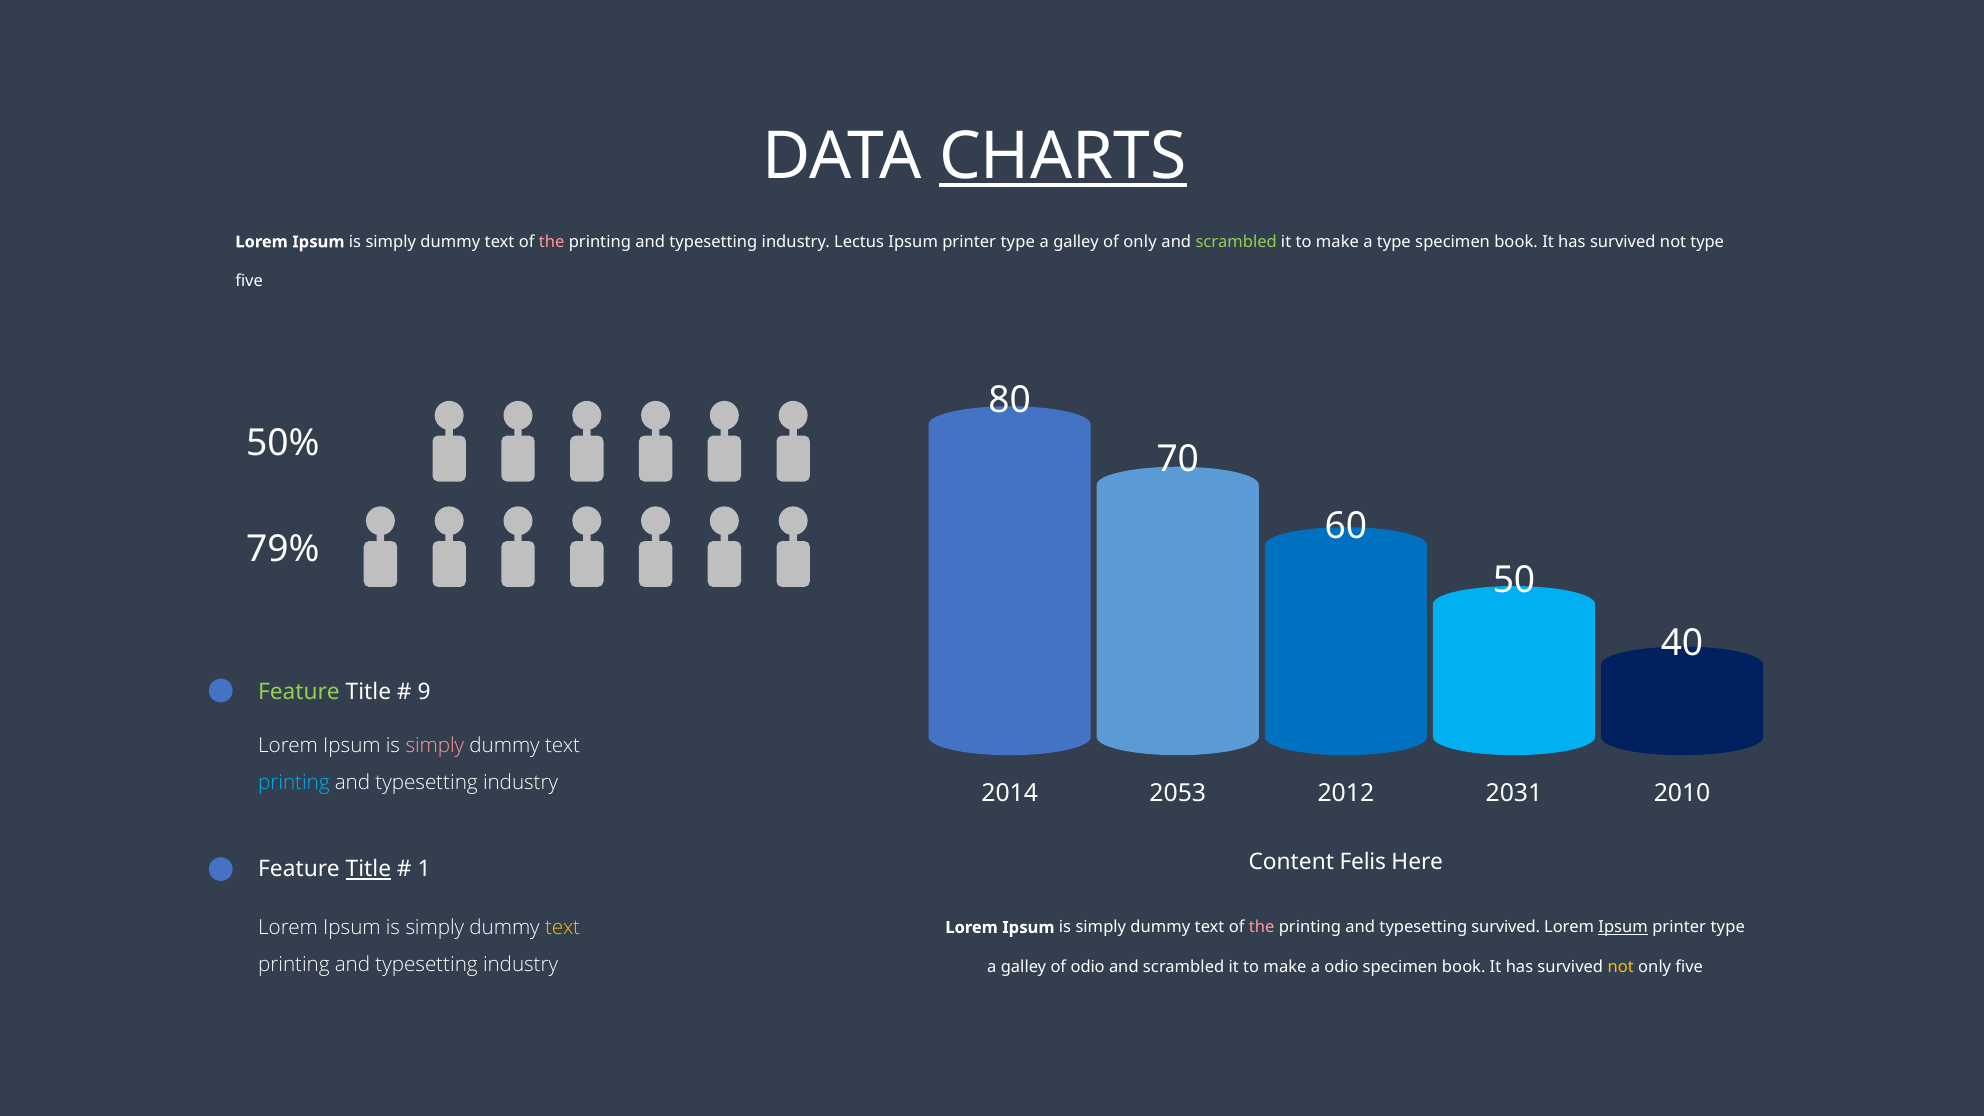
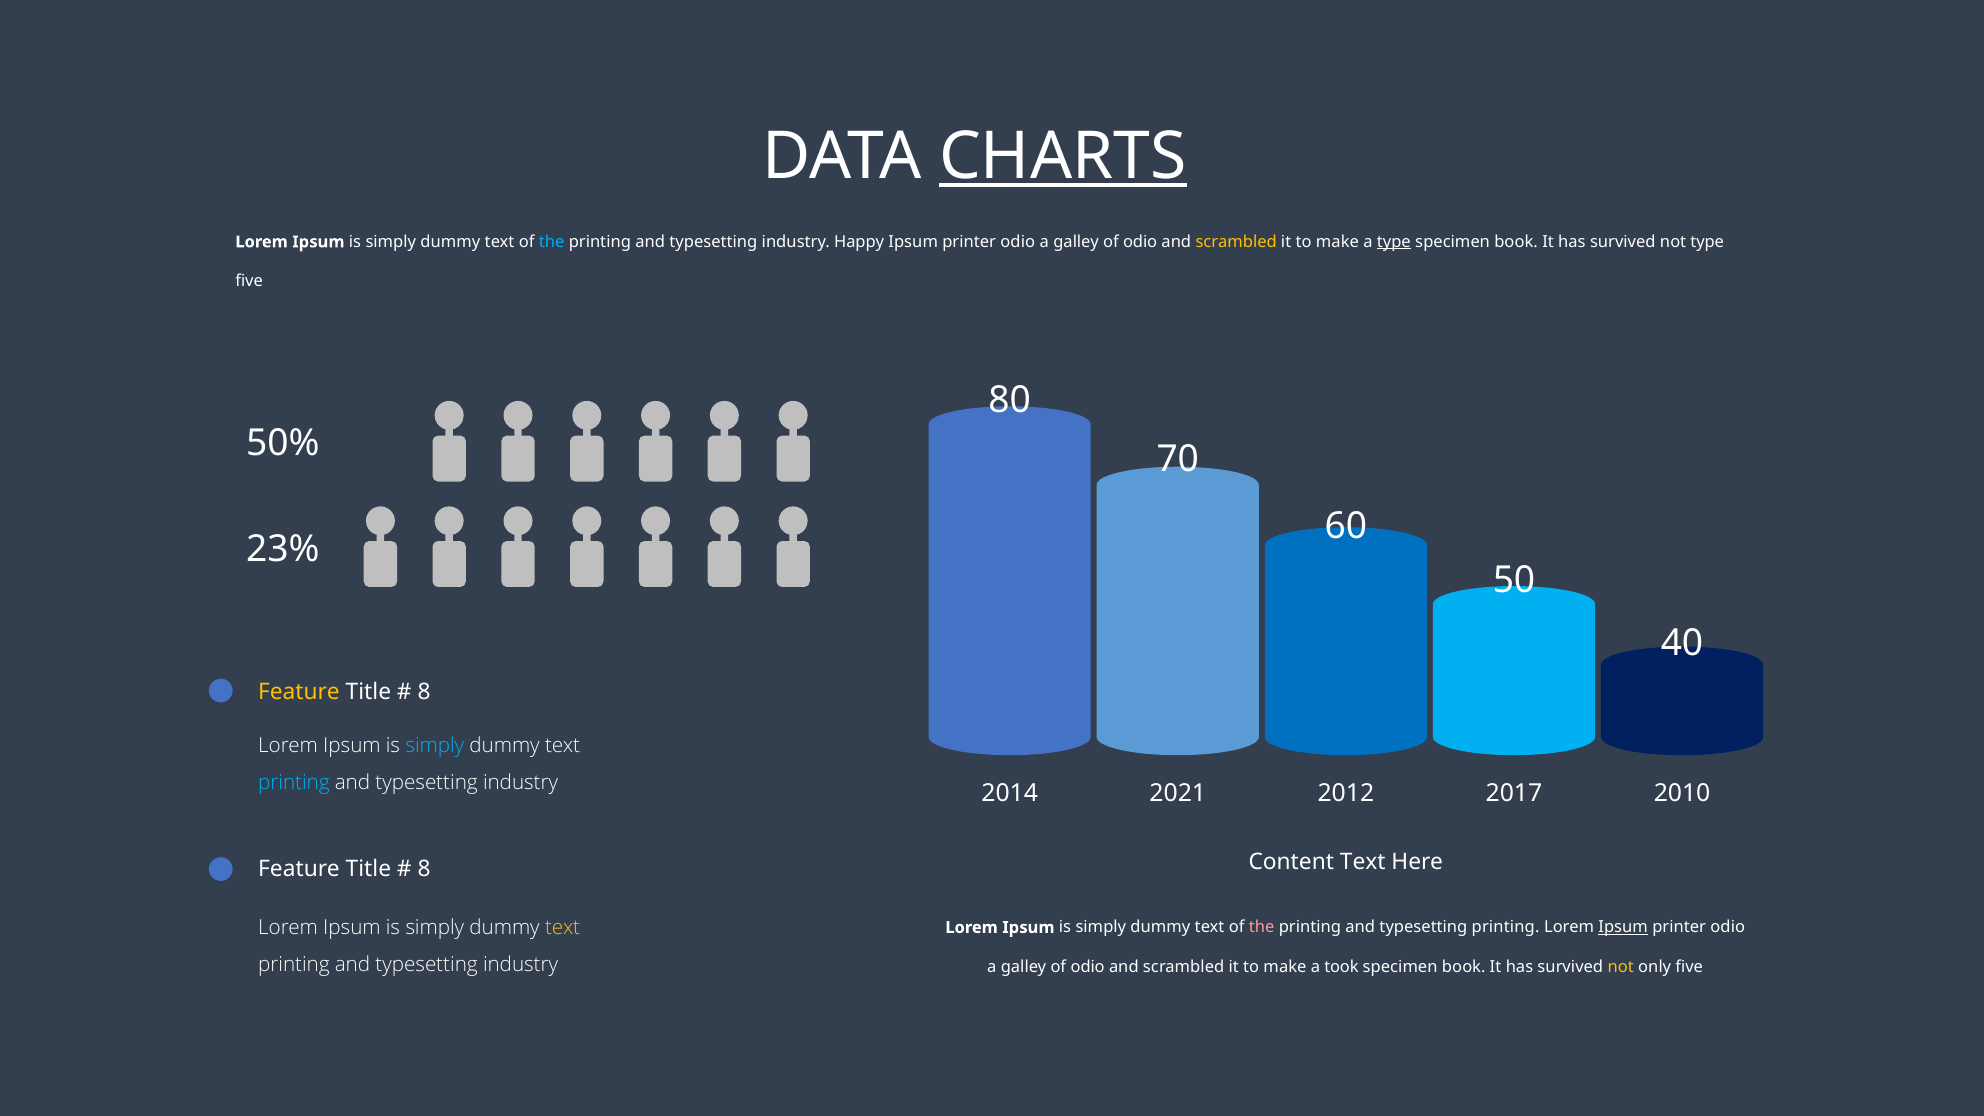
the colour: pink -> light blue (552, 242)
Lectus: Lectus -> Happy (859, 242)
type: type -> odio (1018, 242)
only: only -> odio (1140, 242)
scrambled colour: light green -> yellow (1236, 242)
type underline: none -> present (1394, 242)
79%: 79% -> 23% (283, 549)
Feature colour: light green -> yellow (299, 692)
9: 9 -> 8 (424, 692)
simply colour: pink -> light blue (435, 745)
2053: 2053 -> 2021 (1178, 794)
2031: 2031 -> 2017 (1514, 794)
Content Felis: Felis -> Text (1363, 862)
Title underline: present -> none (368, 869)
1: 1 -> 8 (424, 869)
typesetting survived: survived -> printing (1506, 927)
type: type -> odio (1728, 927)
a odio: odio -> took (1341, 967)
